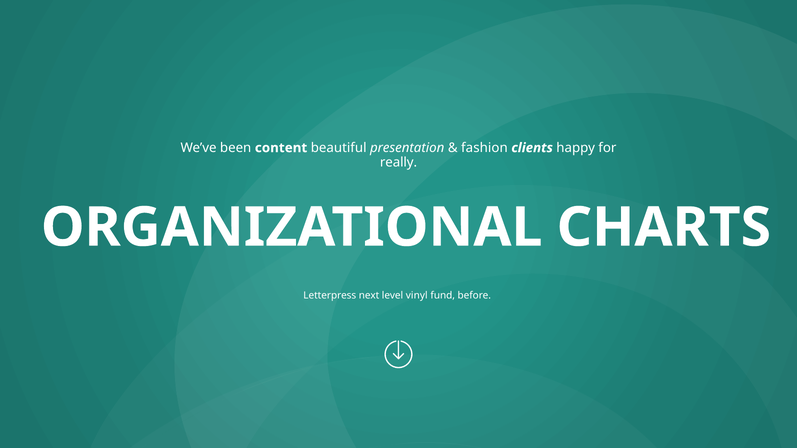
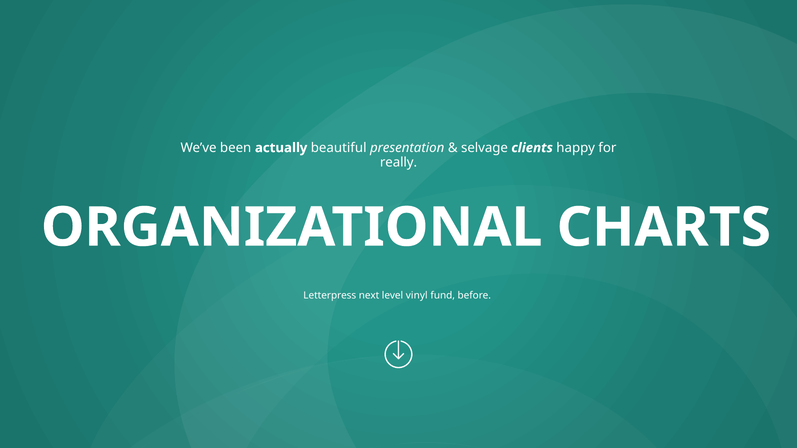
content: content -> actually (281, 148)
fashion: fashion -> selvage (485, 148)
